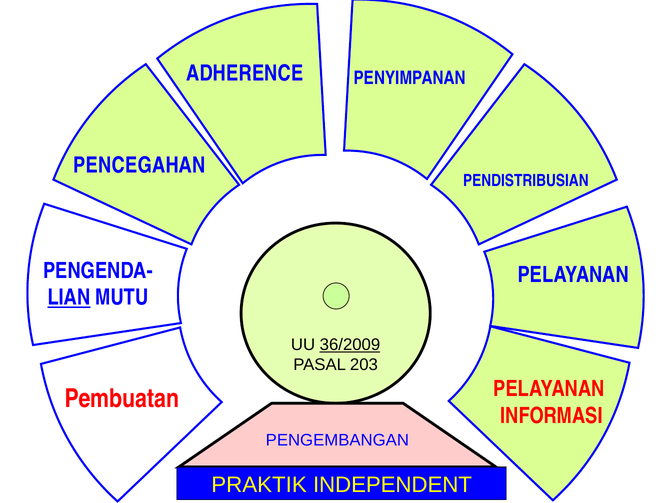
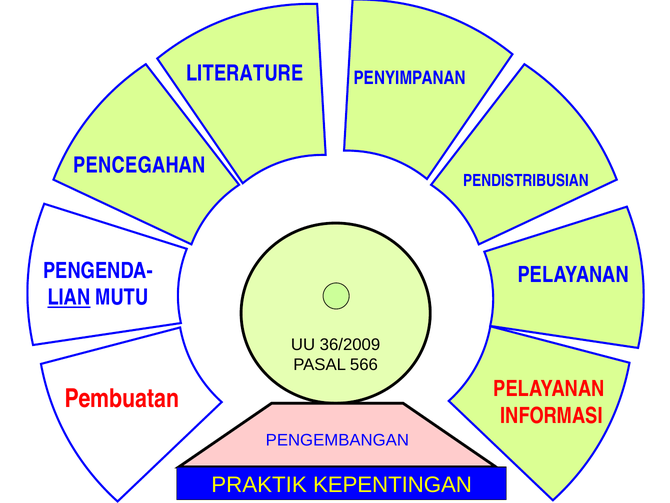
ADHERENCE: ADHERENCE -> LITERATURE (245, 74)
36/2009 underline: present -> none (350, 344)
203: 203 -> 566 (364, 364)
INDEPENDENT: INDEPENDENT -> KEPENTINGAN (392, 484)
